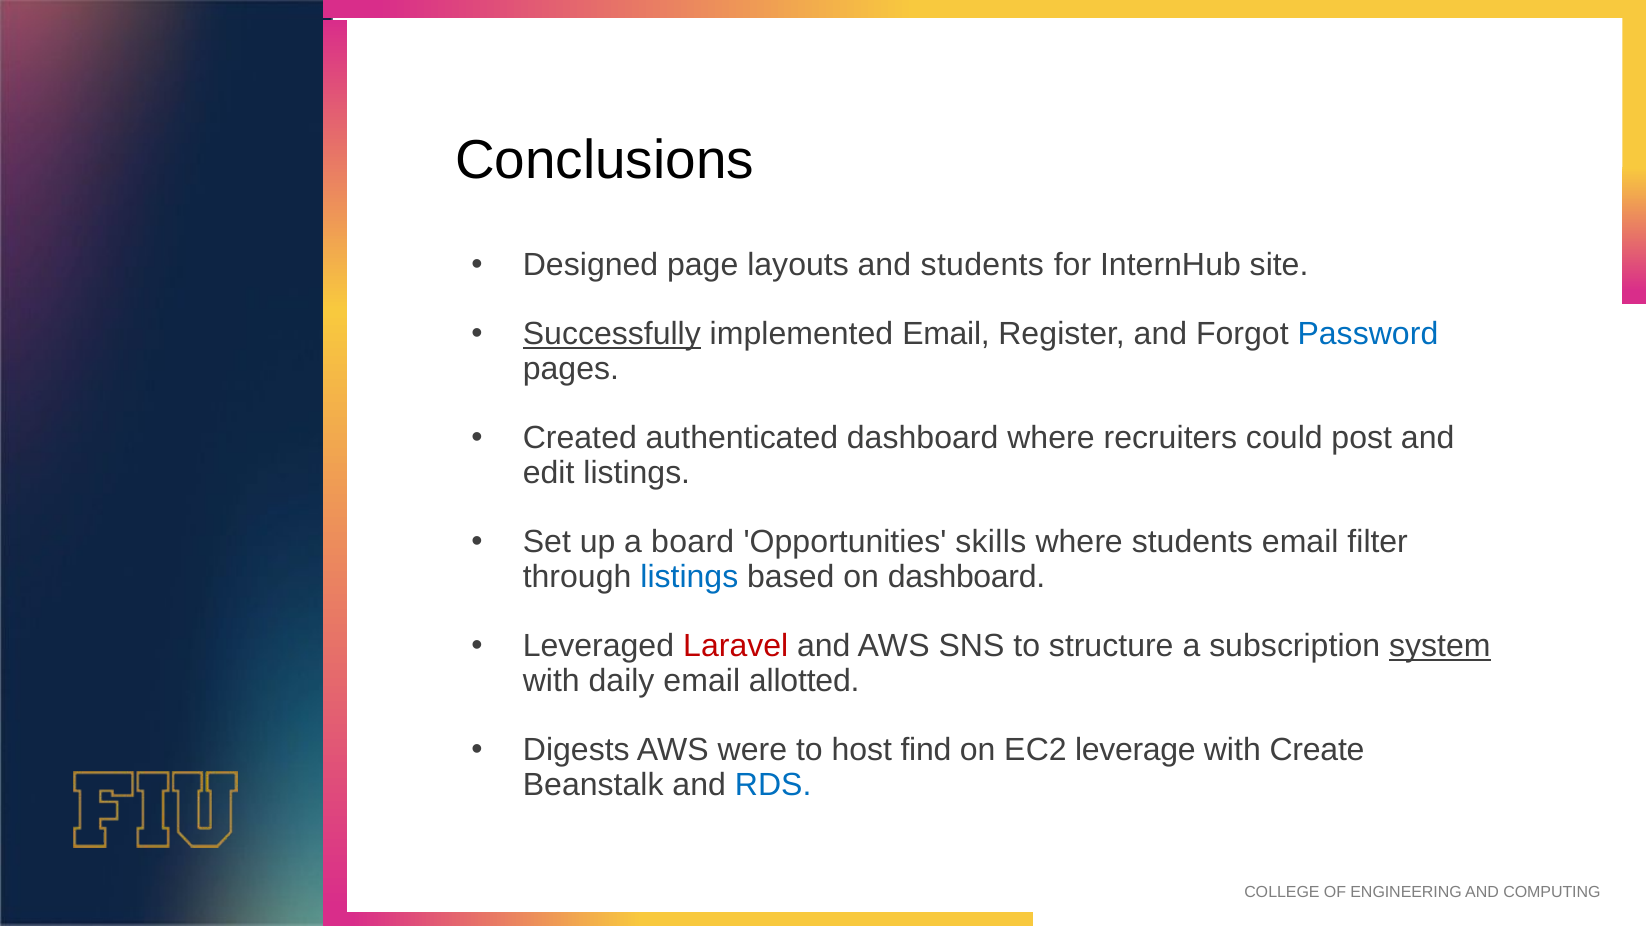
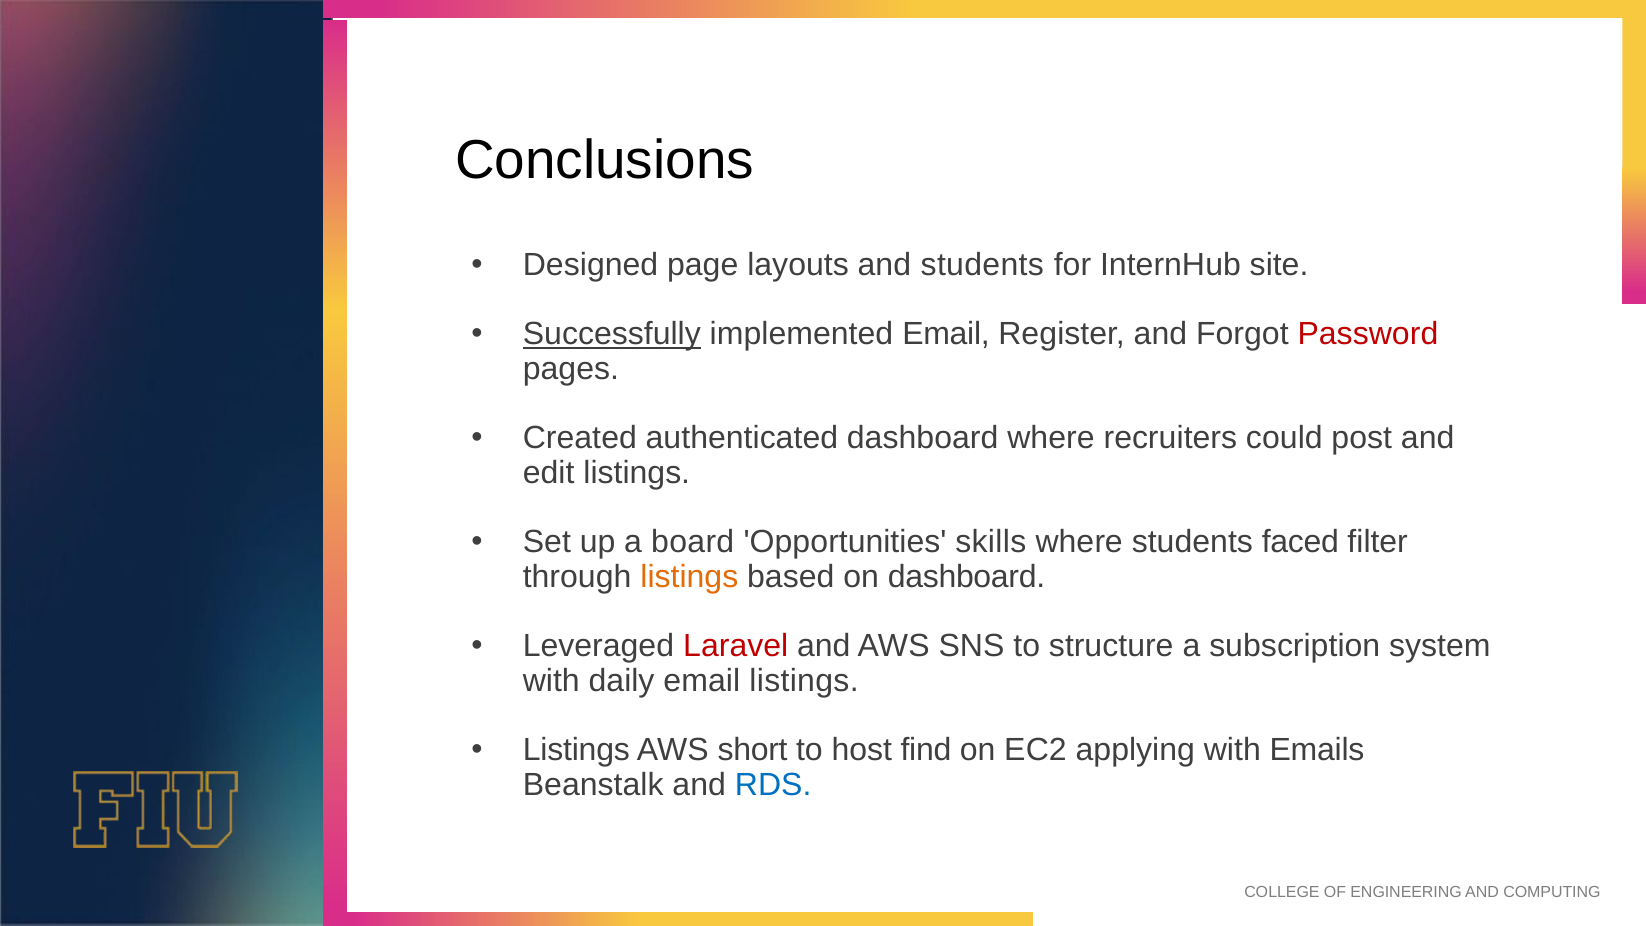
Password colour: blue -> red (1368, 334)
students email: email -> faced (1300, 542)
listings colour: blue -> orange (689, 577)
system underline: present -> none (1440, 646)
email allotted: allotted -> listings (804, 681)
Digests: Digests -> Listings (576, 750)
were: were -> short (753, 750)
leverage: leverage -> applying (1135, 750)
Create: Create -> Emails (1317, 750)
